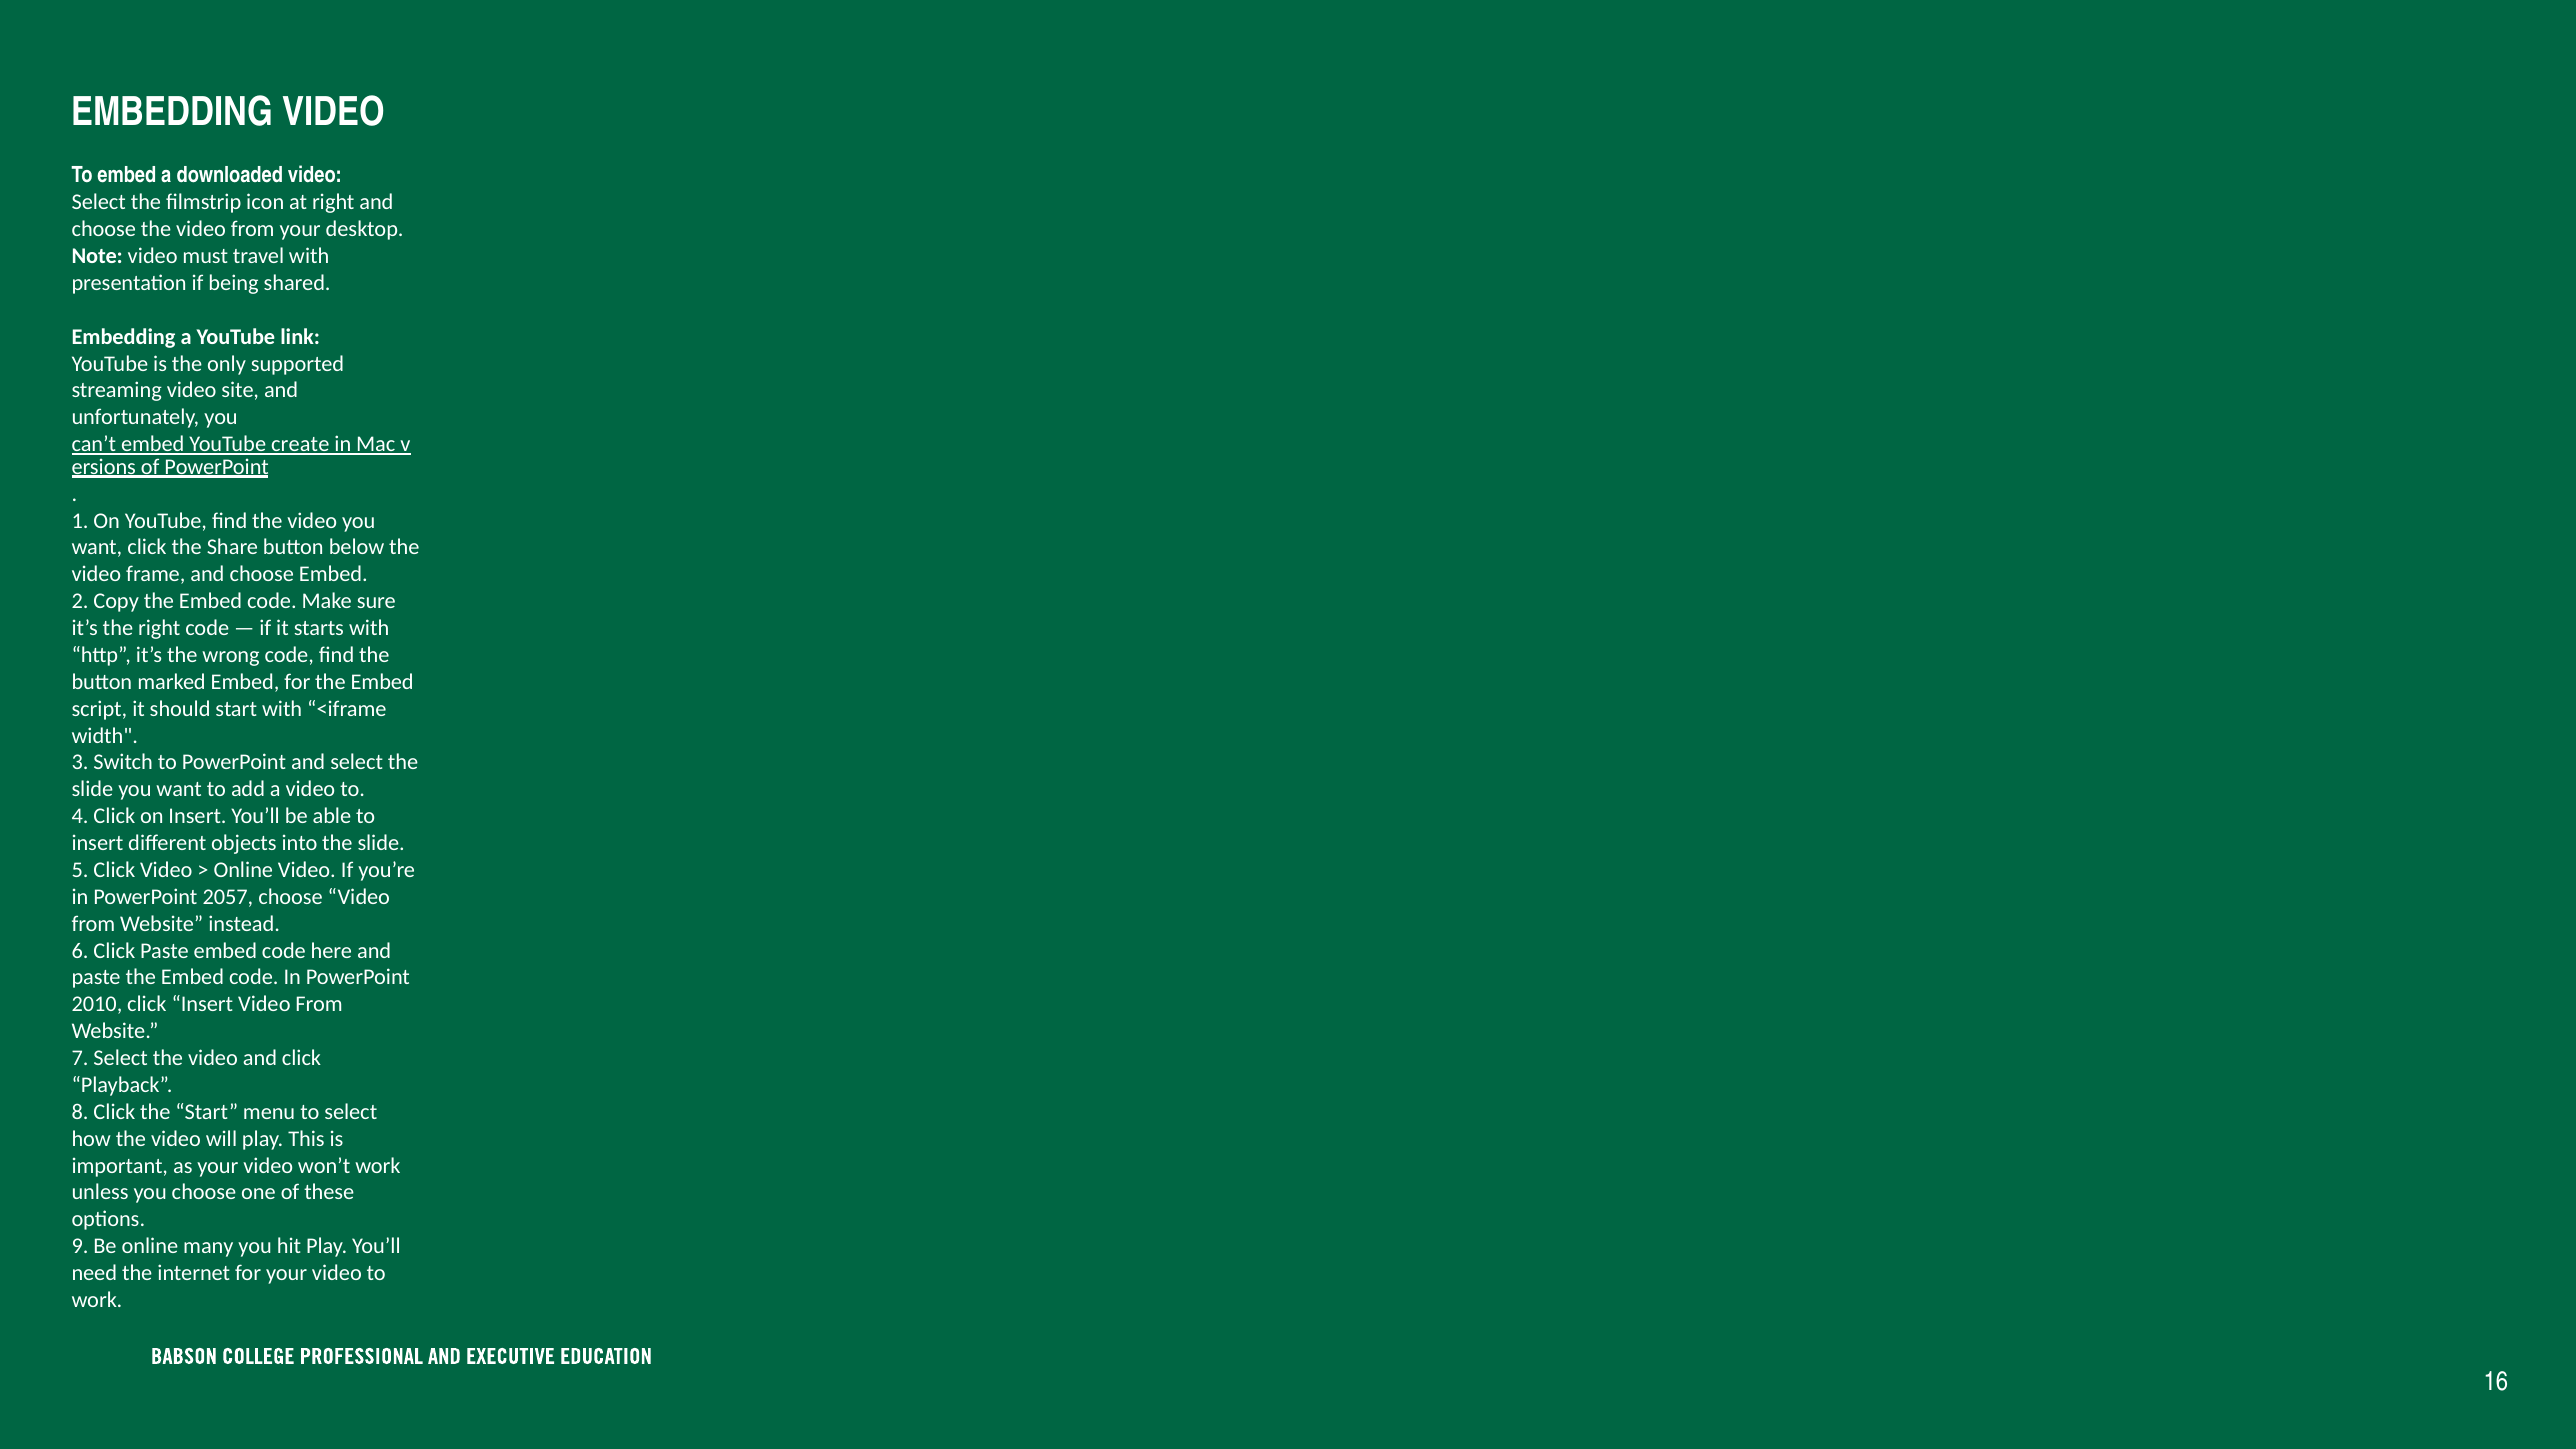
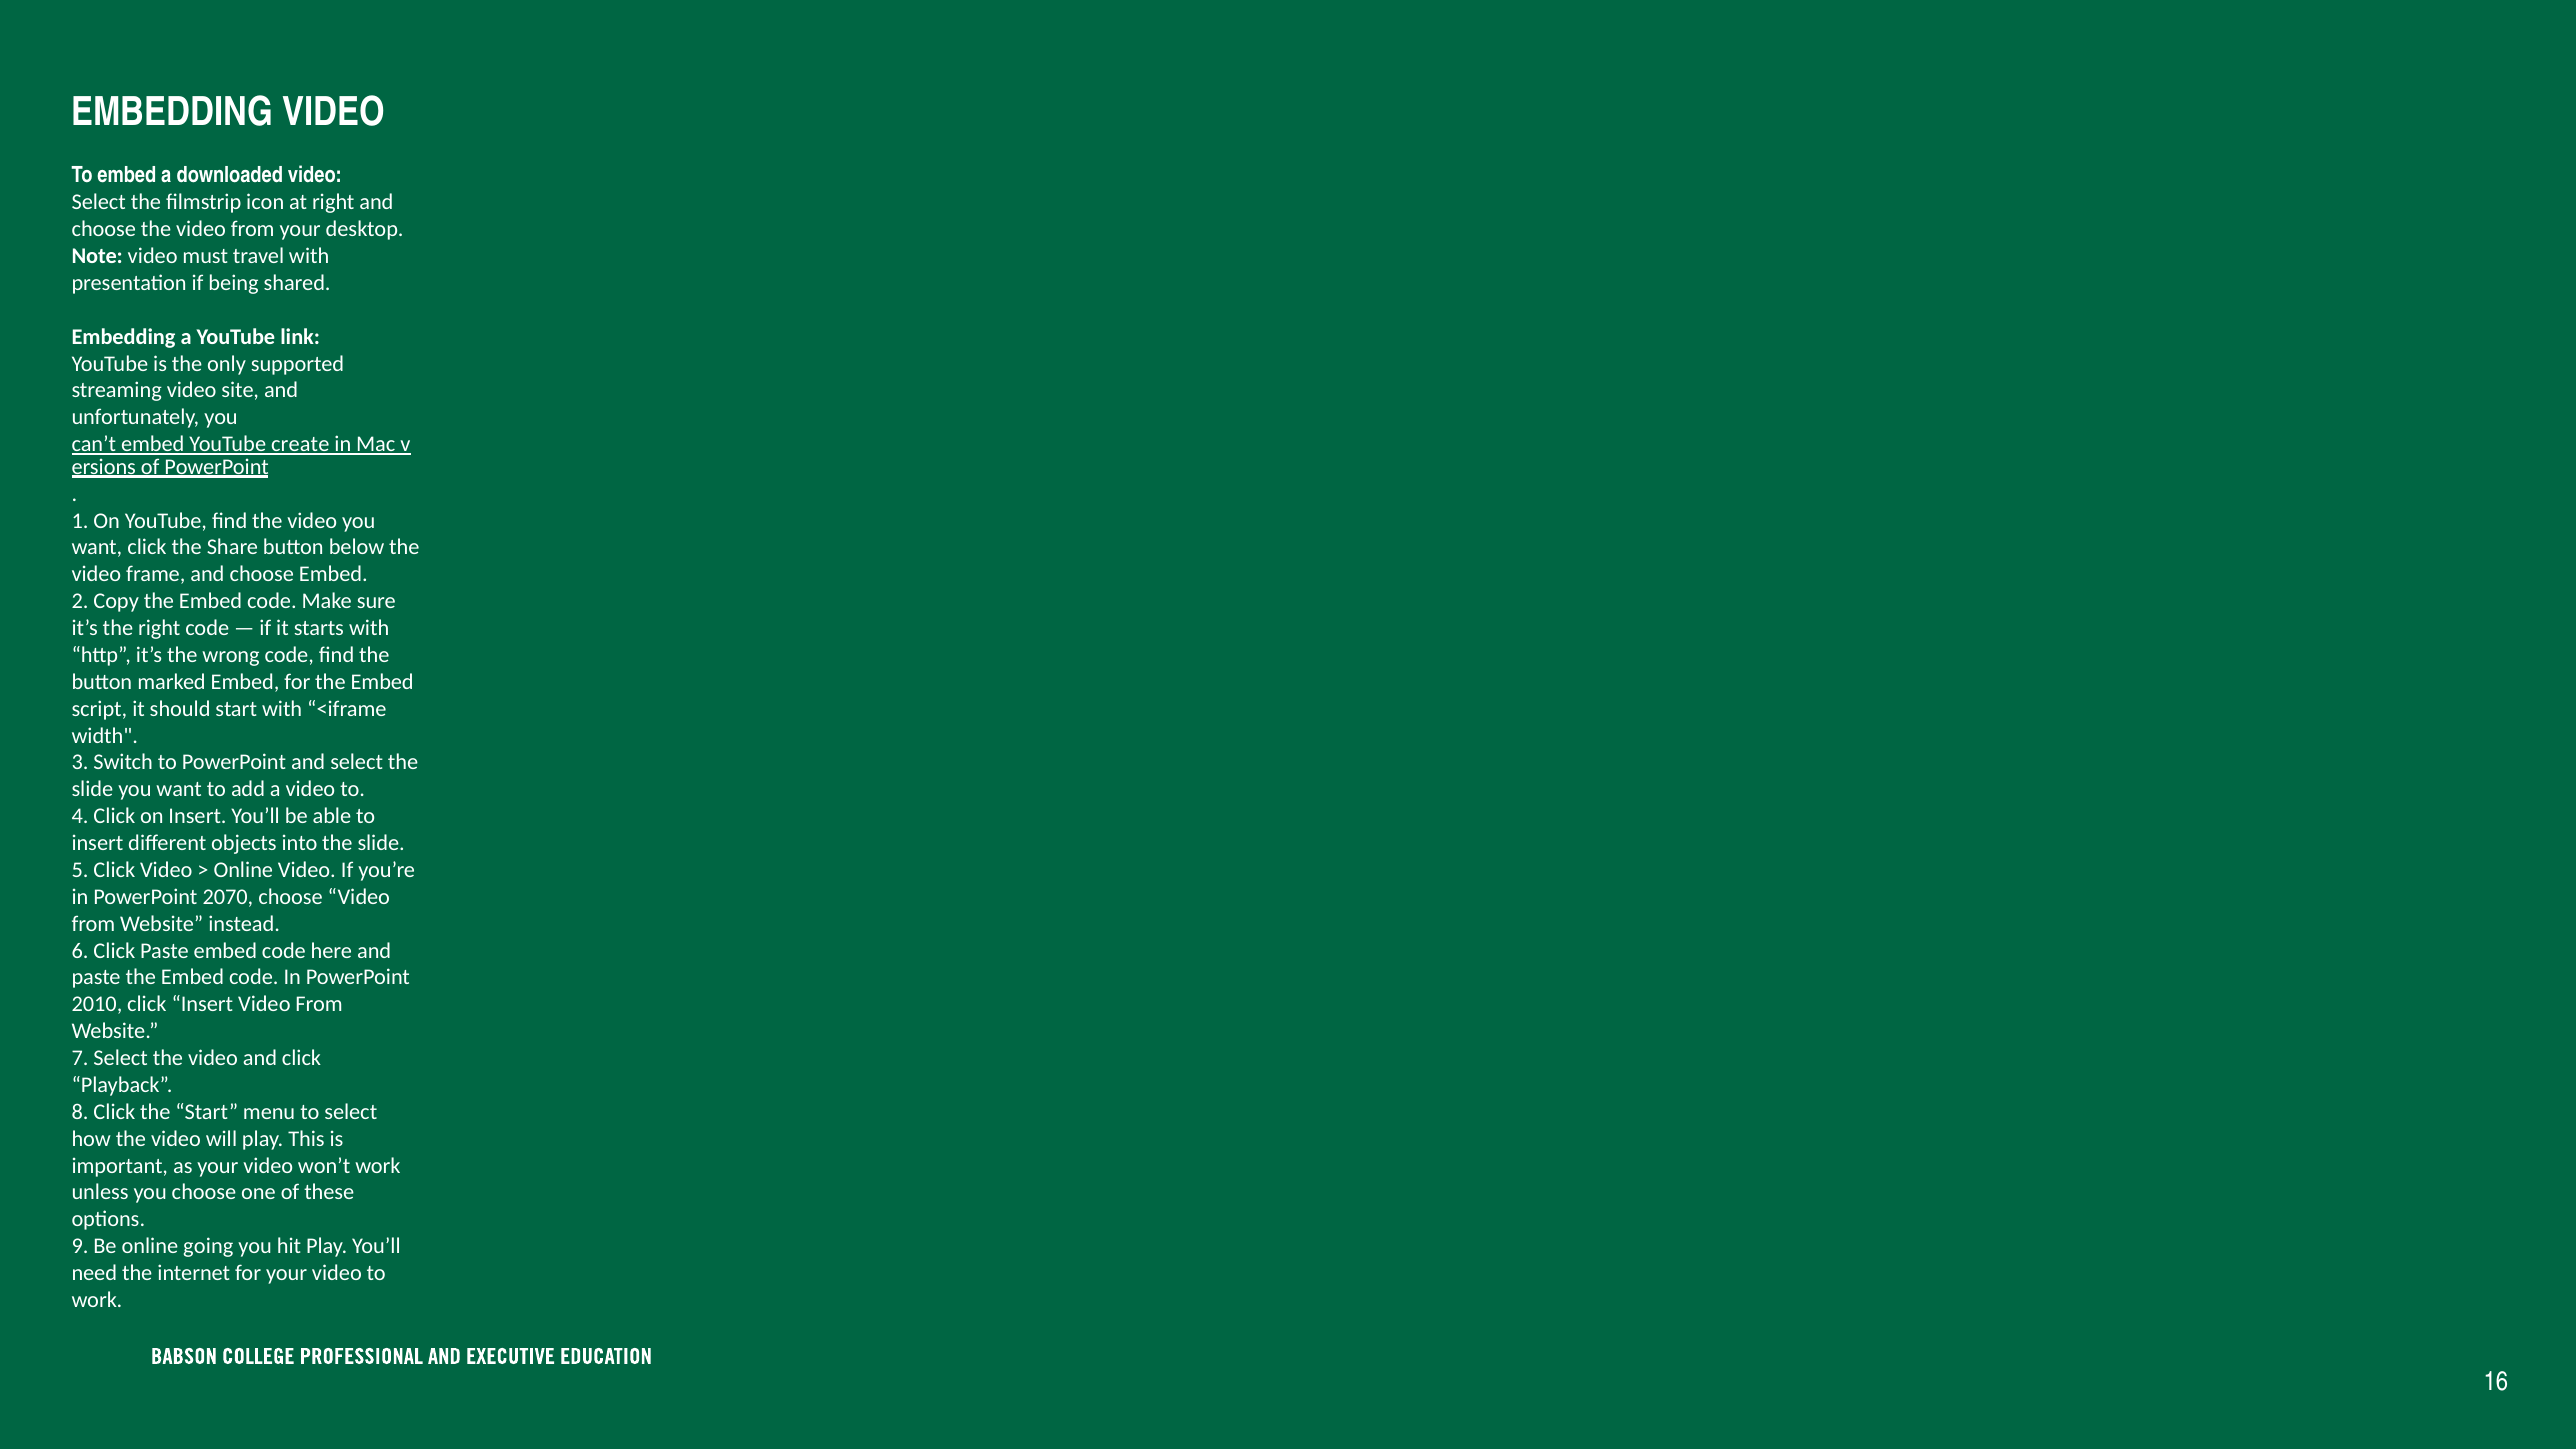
2057: 2057 -> 2070 (228, 897)
many: many -> going (208, 1246)
